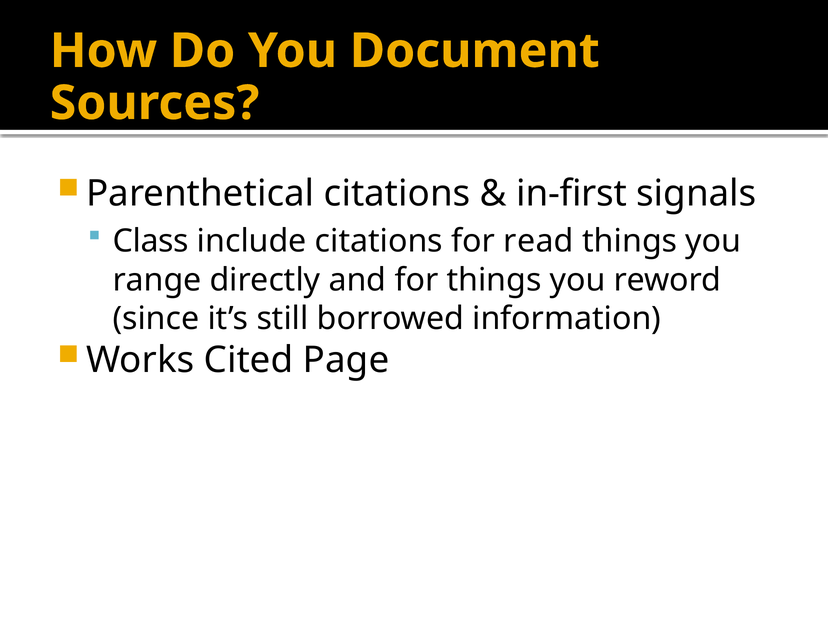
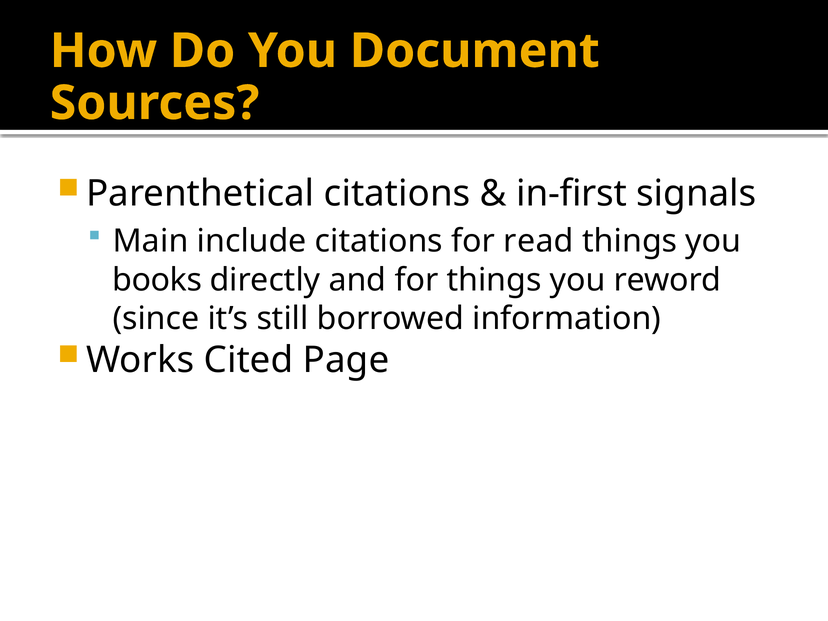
Class: Class -> Main (151, 241)
range: range -> books (157, 280)
